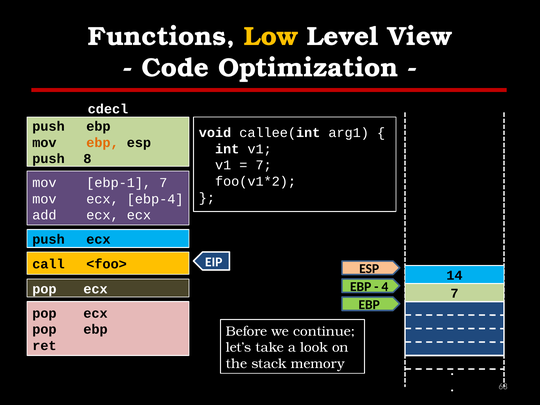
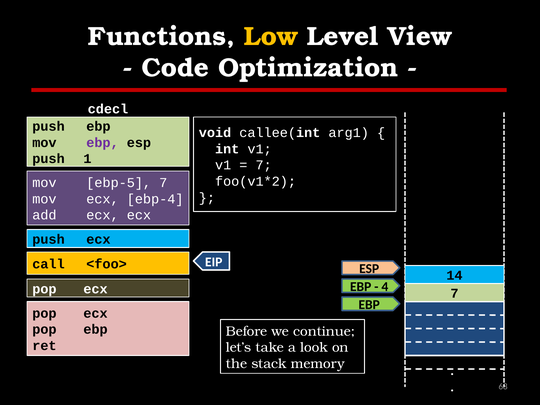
ebp colour: orange -> purple (102, 143)
8: 8 -> 1 (87, 159)
ebp-1: ebp-1 -> ebp-5 (119, 183)
